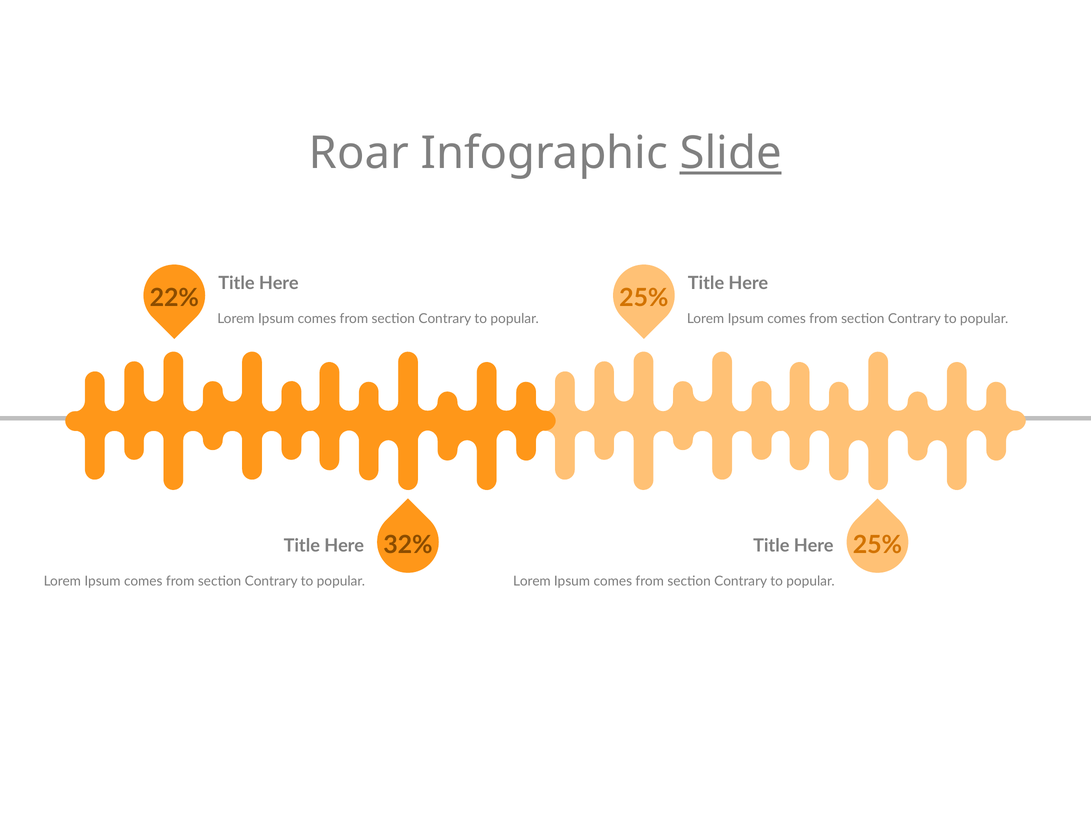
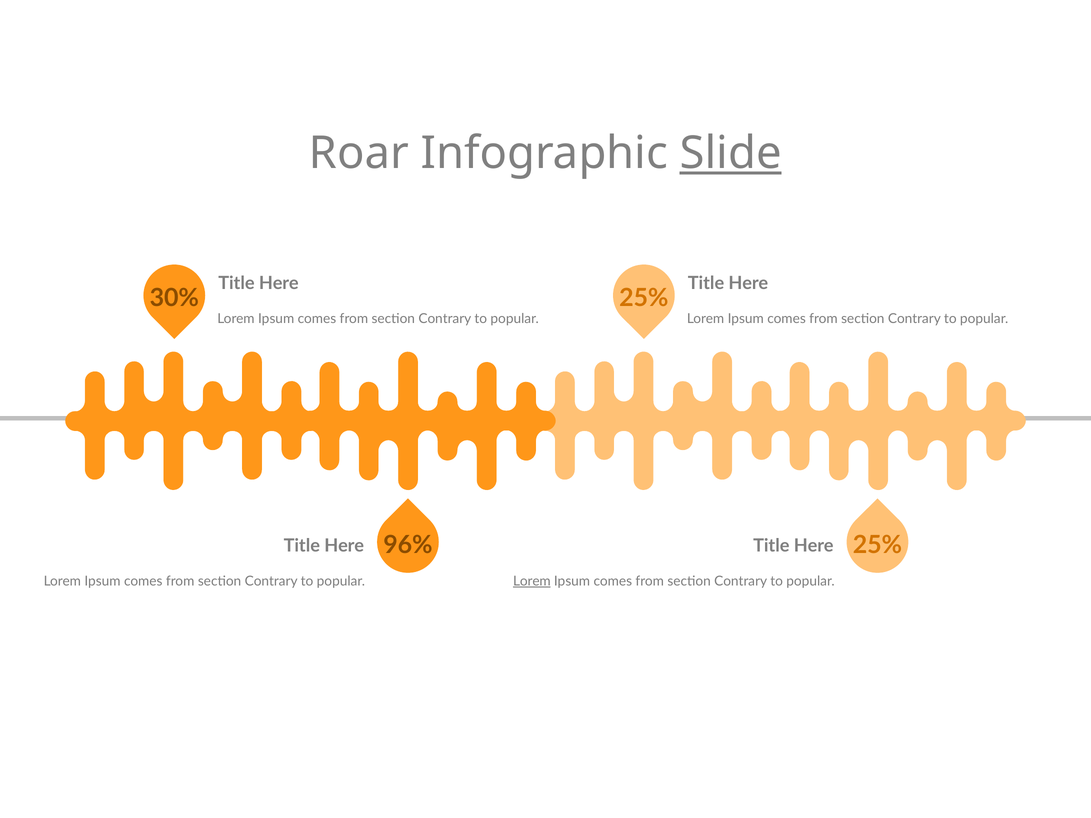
22%: 22% -> 30% (174, 298)
32%: 32% -> 96% (408, 545)
Lorem underline: none -> present (532, 581)
